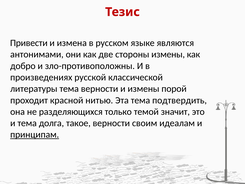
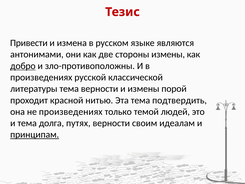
добро underline: none -> present (23, 66)
не разделяющихся: разделяющихся -> произведениях (71, 112)
значит: значит -> людей (175, 112)
такое: такое -> путях (78, 123)
